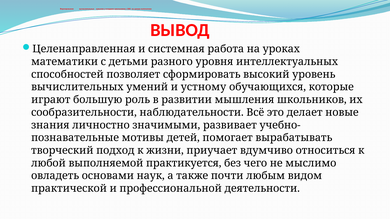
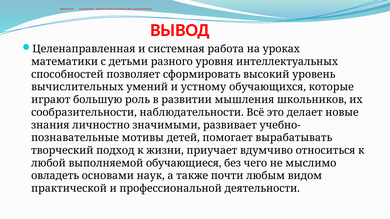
практикуется: практикуется -> обучающиеся (184, 163)
